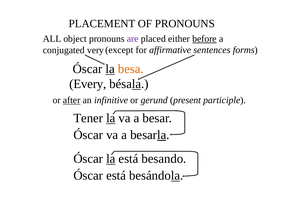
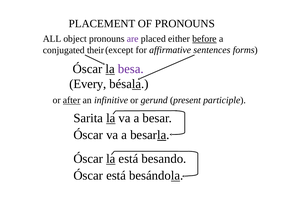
very: very -> their (96, 50)
besa colour: orange -> purple (131, 69)
Tener: Tener -> Sarita (88, 118)
